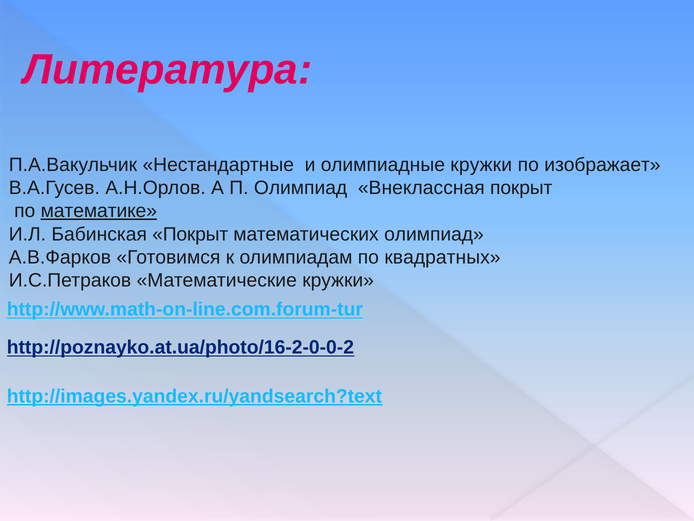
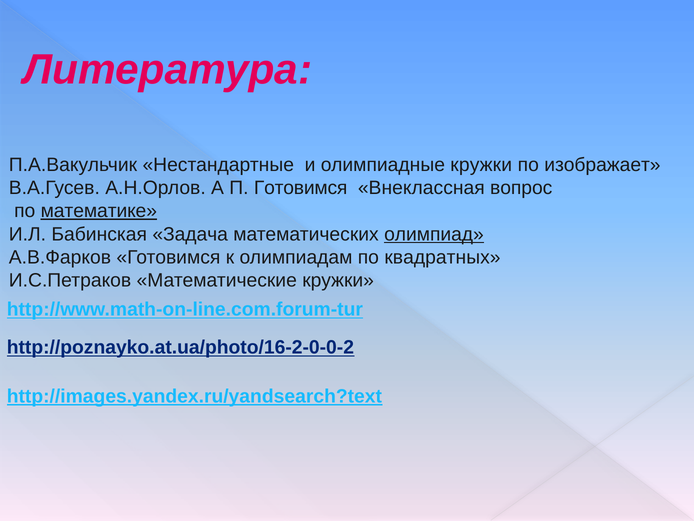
П Олимпиад: Олимпиад -> Готовимся (301, 188)
Внеклассная покрыт: покрыт -> вопрос (521, 188)
Бабинская Покрыт: Покрыт -> Задача (190, 234)
олимпиад underline: none -> present (434, 234)
